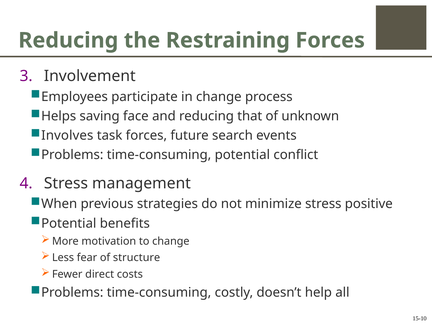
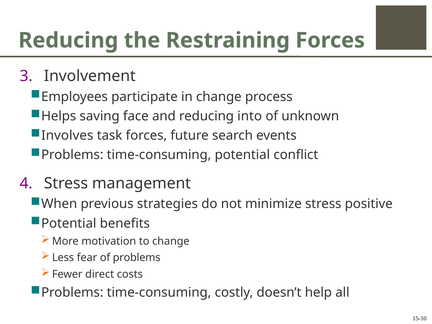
that: that -> into (250, 116)
of structure: structure -> problems (137, 258)
